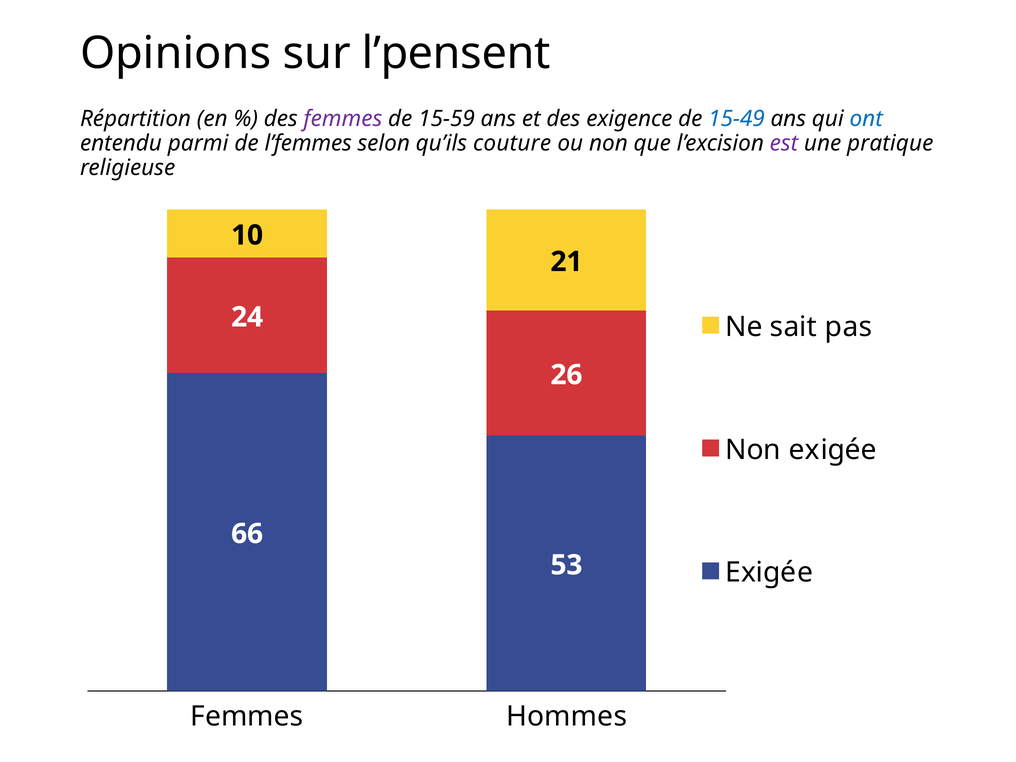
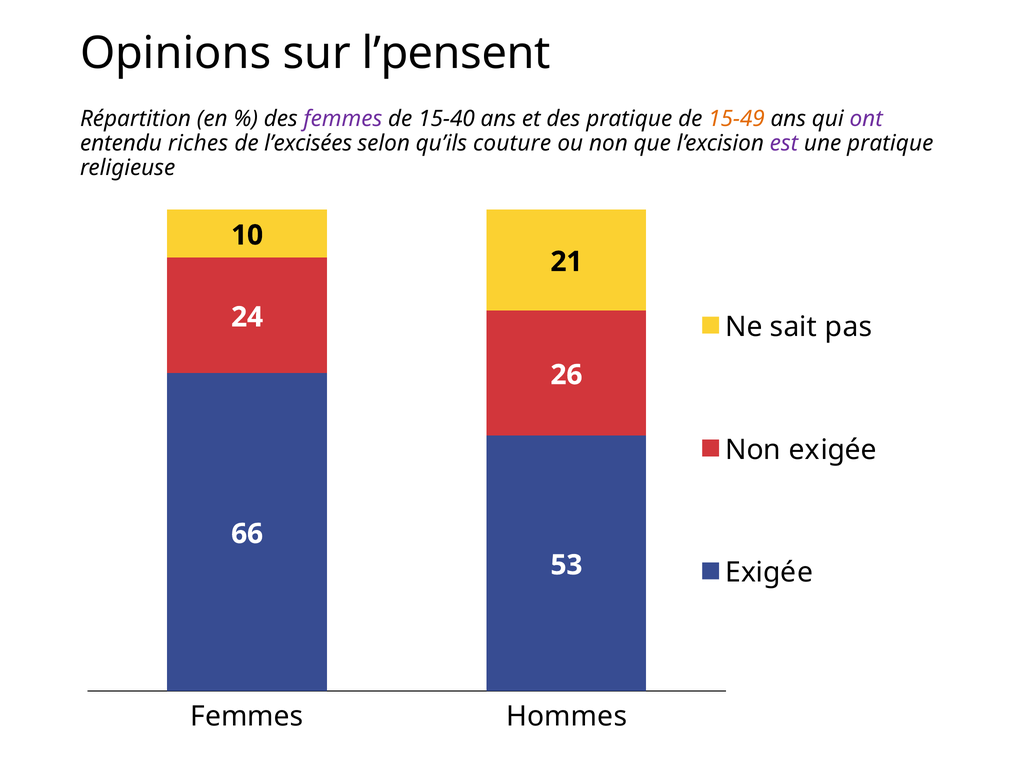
15-59: 15-59 -> 15-40 (447, 119)
des exigence: exigence -> pratique (629, 119)
15-49 colour: blue -> orange (737, 119)
ont colour: blue -> purple (866, 119)
parmi: parmi -> riches (198, 143)
l’femmes: l’femmes -> l’excisées (308, 143)
